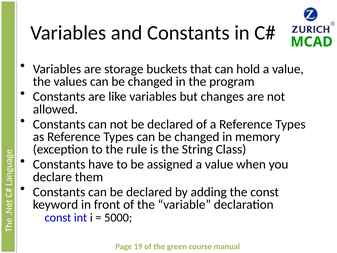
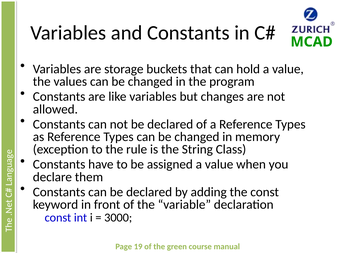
5000: 5000 -> 3000 (118, 217)
